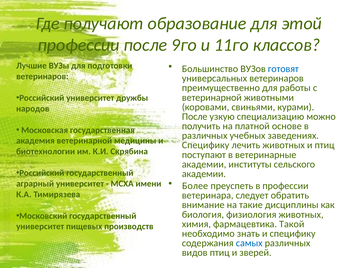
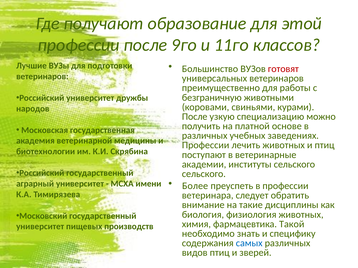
готовят colour: blue -> red (283, 69)
ветеринарной: ветеринарной -> безграничную (212, 98)
Специфику: Специфику -> Профессии (206, 145)
академии: академии -> сельского (204, 174)
